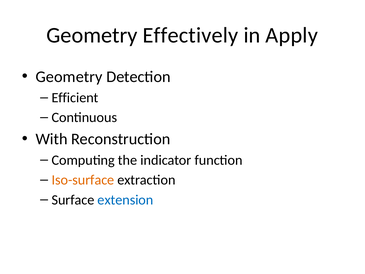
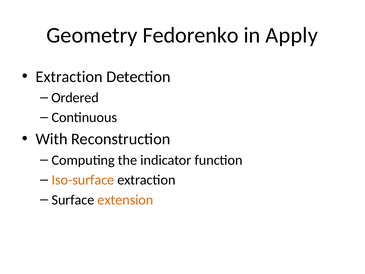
Effectively: Effectively -> Fedorenko (191, 35)
Geometry: Geometry -> Extraction (69, 77)
Efficient: Efficient -> Ordered (75, 98)
extension colour: blue -> orange (125, 200)
